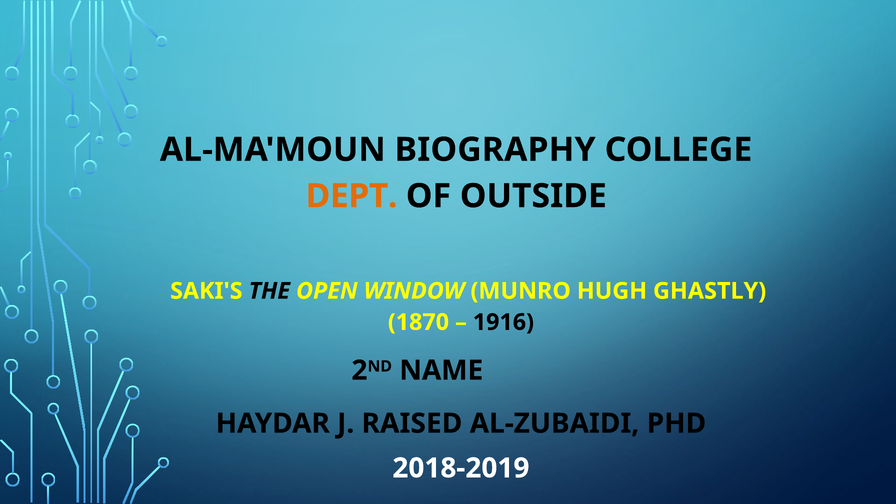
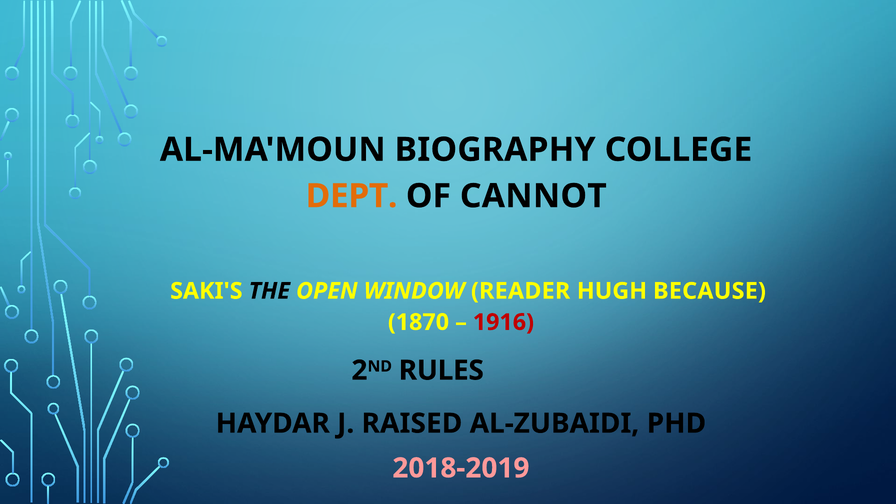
OUTSIDE: OUTSIDE -> CANNOT (533, 196)
MUNRO: MUNRO -> READER (521, 291)
GHASTLY: GHASTLY -> BECAUSE (710, 291)
1916 colour: black -> red (503, 322)
NAME: NAME -> RULES (441, 370)
2018-2019 colour: white -> pink (461, 468)
